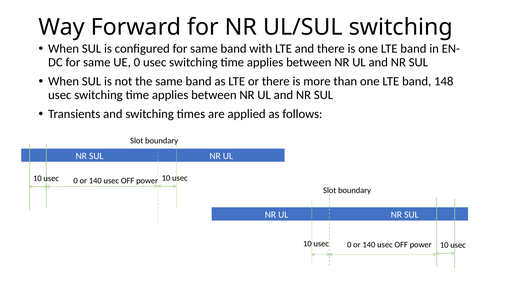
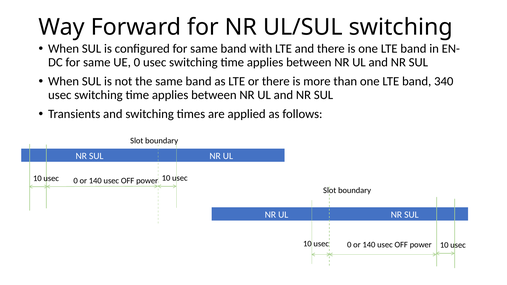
148: 148 -> 340 (444, 81)
